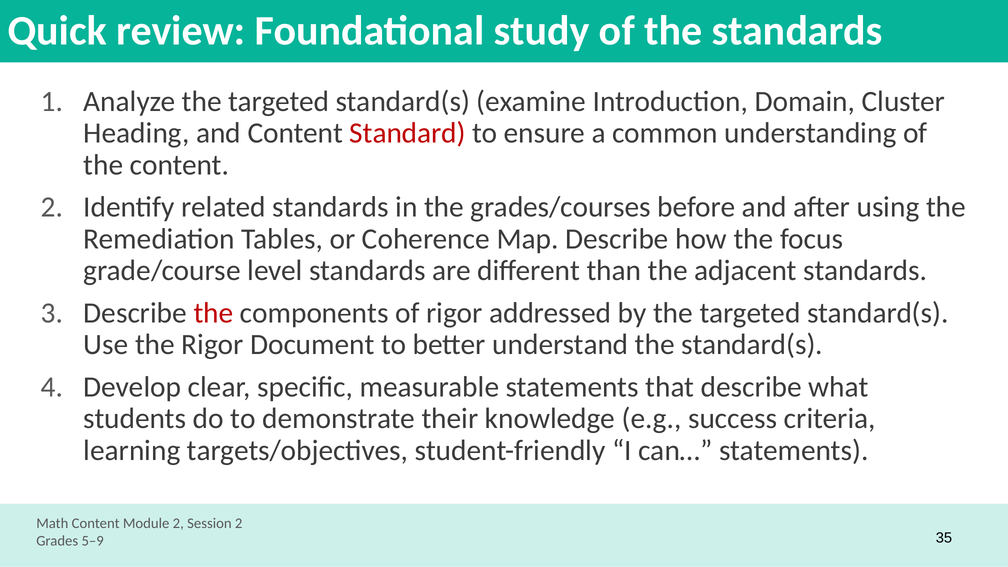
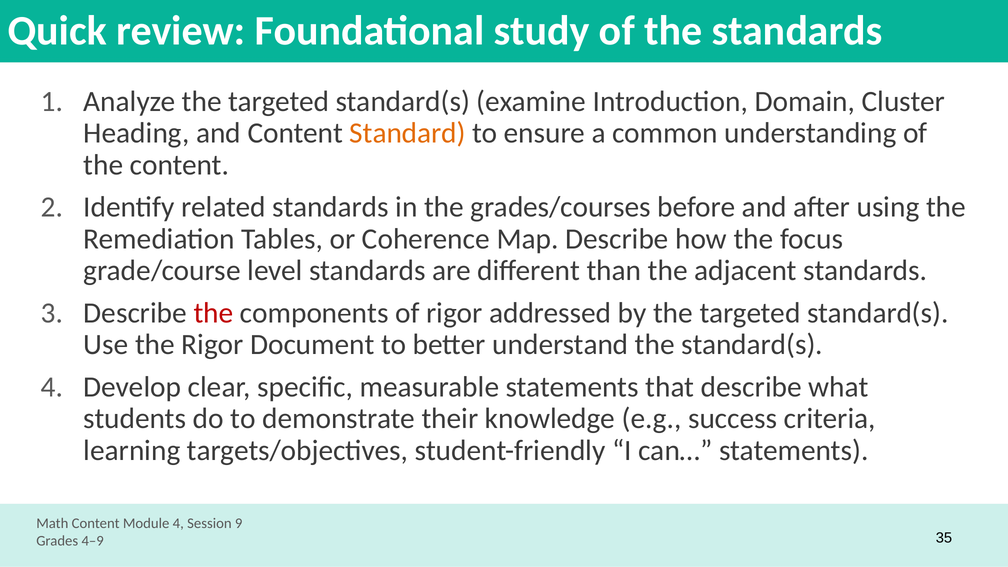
Standard colour: red -> orange (408, 133)
Module 2: 2 -> 4 (178, 523)
Session 2: 2 -> 9 (239, 523)
5–9: 5–9 -> 4–9 (93, 541)
